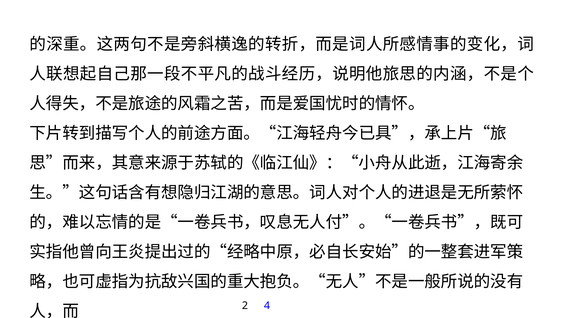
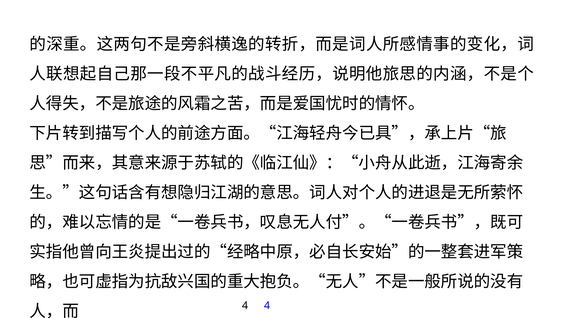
2: 2 -> 4 (245, 305)
